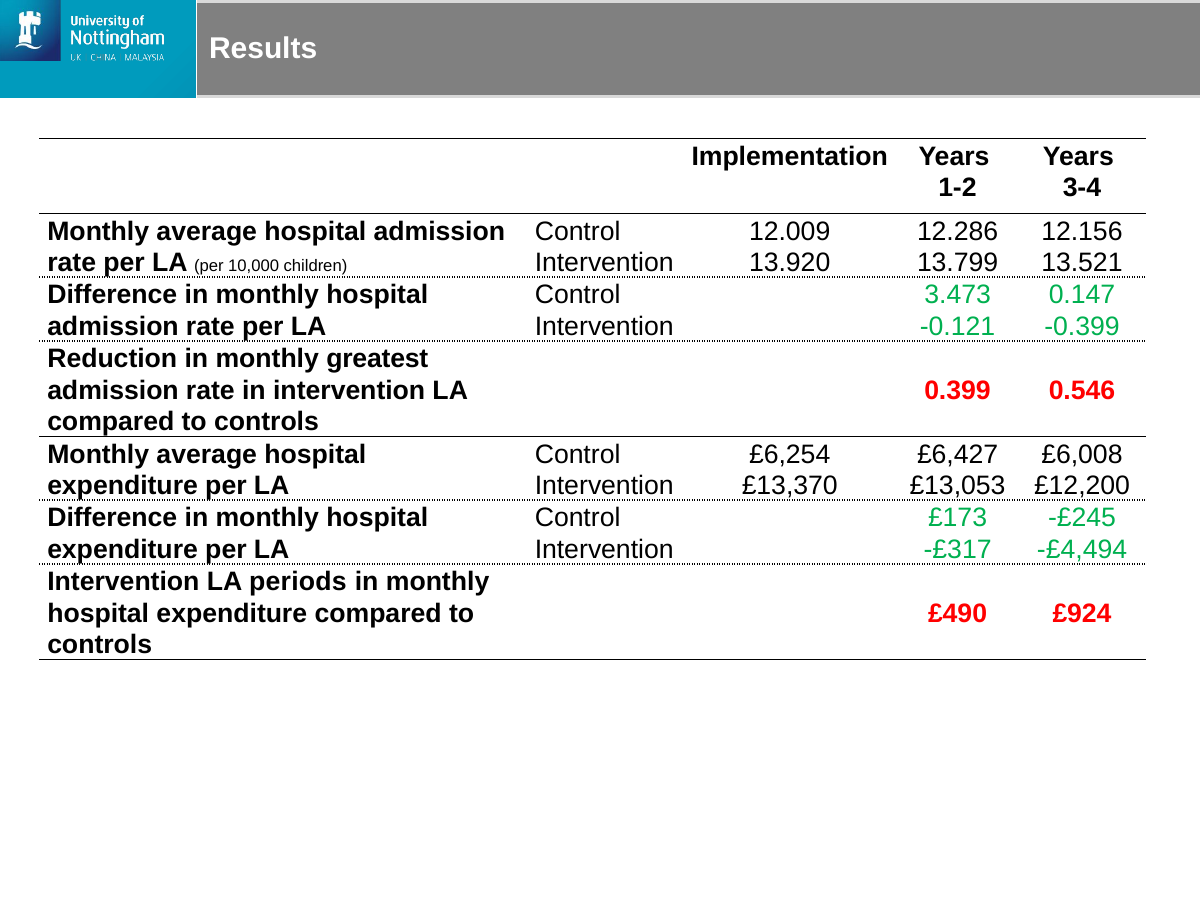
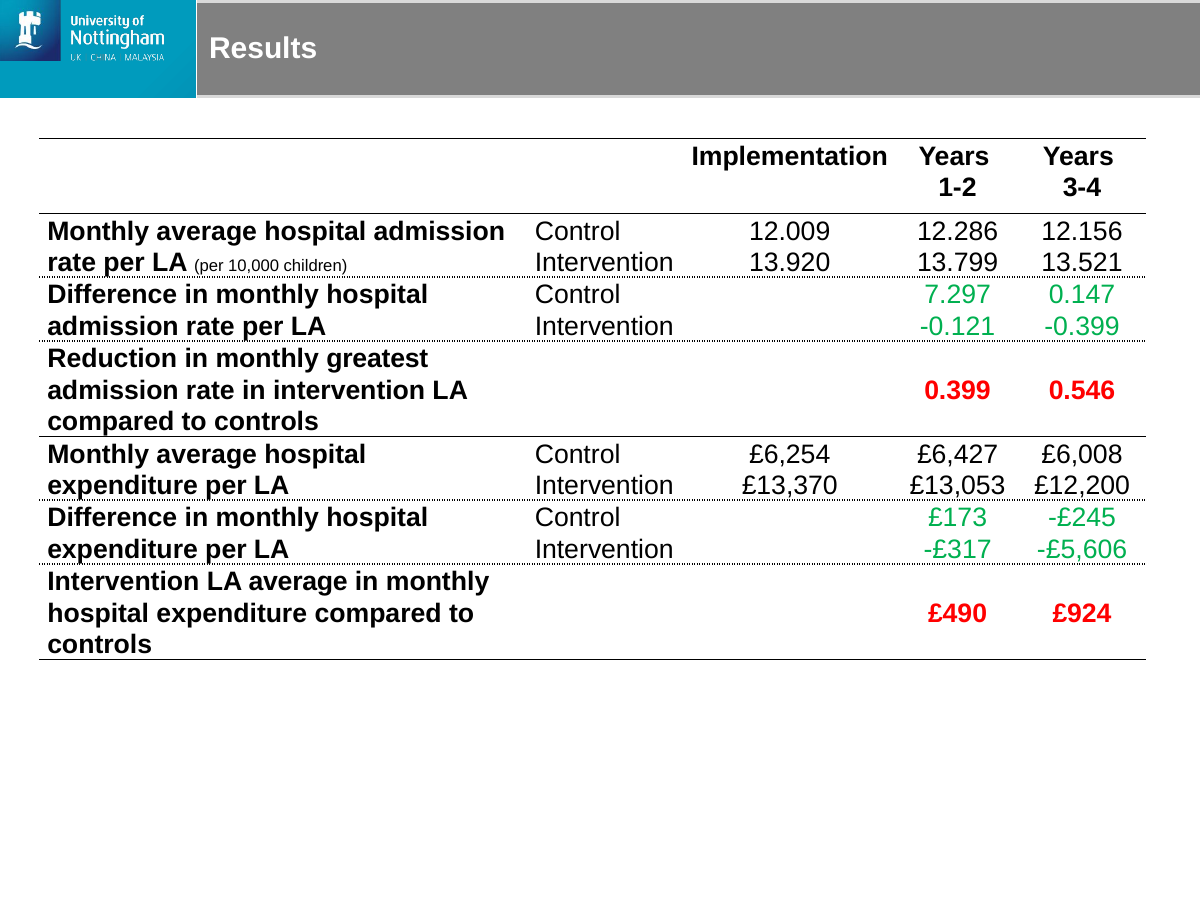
3.473: 3.473 -> 7.297 (958, 295)
-£4,494: -£4,494 -> -£5,606 (1082, 550)
LA periods: periods -> average (298, 582)
